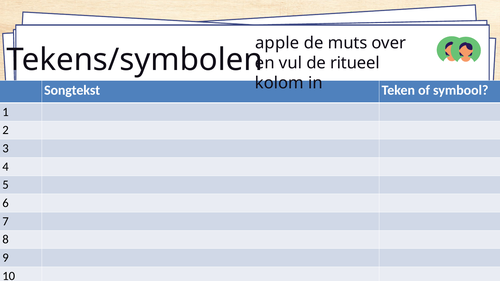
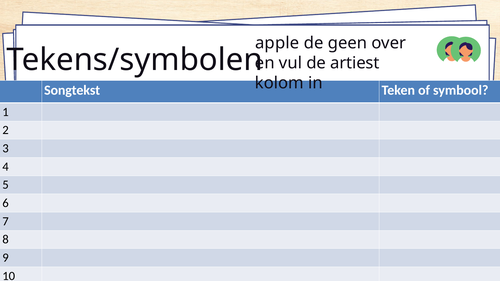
muts: muts -> geen (348, 43)
ritueel: ritueel -> artiest (355, 63)
